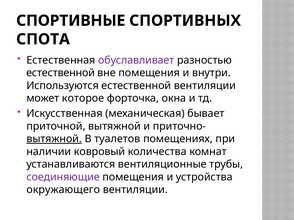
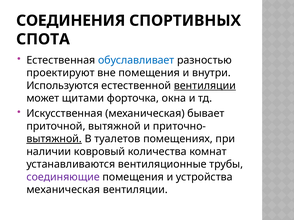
СПОРТИВНЫЕ: СПОРТИВНЫЕ -> СОЕДИНЕНИЯ (71, 21)
обуславливает colour: purple -> blue (136, 60)
естественной: естественной -> проектируют (60, 73)
вентиляции underline: none -> present (205, 86)
которое: которое -> щитами (83, 99)
окружающего: окружающего -> механическая (63, 190)
